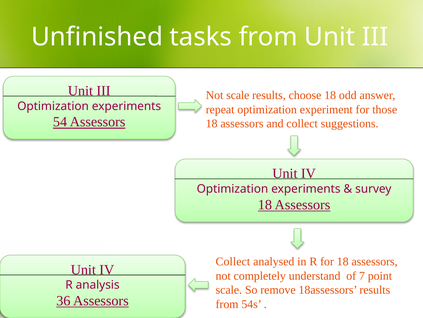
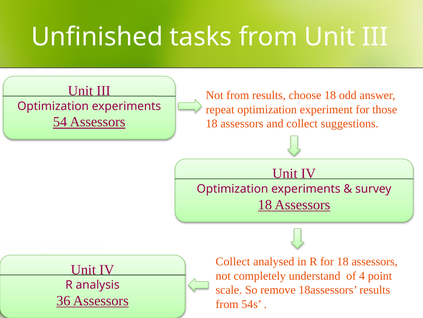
Not scale: scale -> from (238, 95)
7: 7 -> 4 (362, 275)
